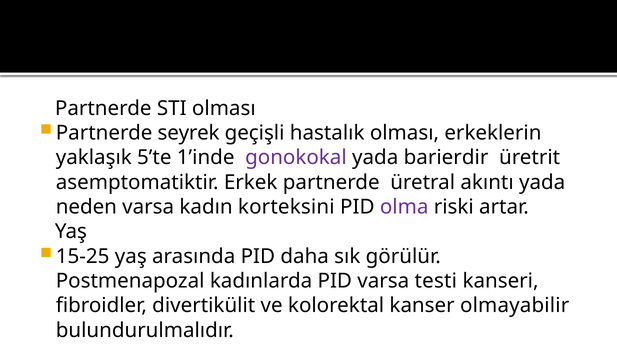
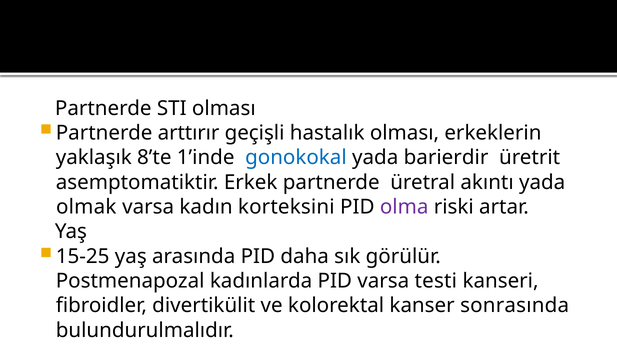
seyrek: seyrek -> arttırır (189, 133)
5’te: 5’te -> 8’te (154, 158)
gonokokal colour: purple -> blue (296, 158)
neden: neden -> olmak (86, 207)
olmayabilir: olmayabilir -> sonrasında (515, 306)
